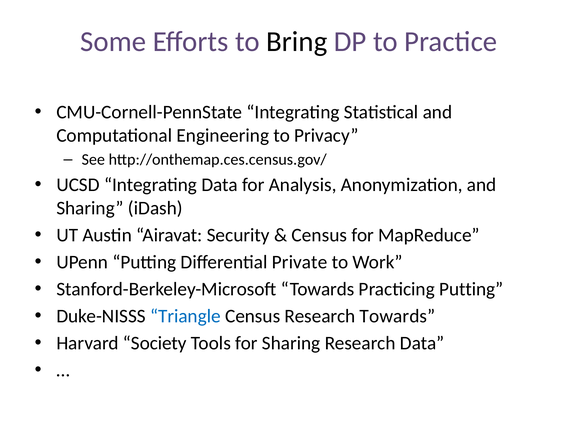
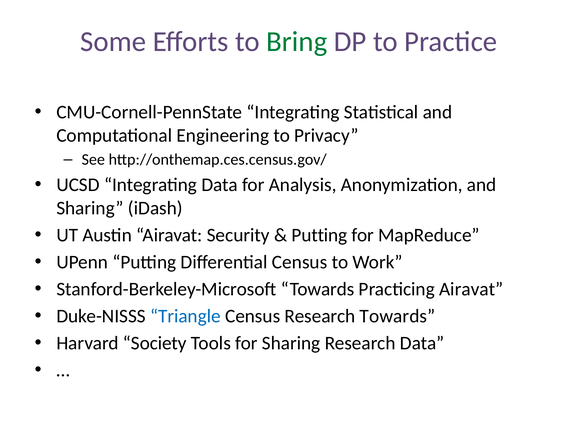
Bring colour: black -> green (297, 41)
Census: Census -> Putting (319, 235)
Differential Private: Private -> Census (300, 262)
Practicing Putting: Putting -> Airavat (471, 289)
